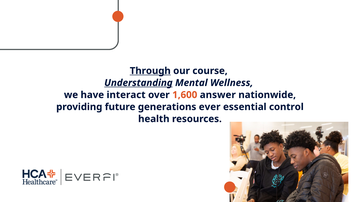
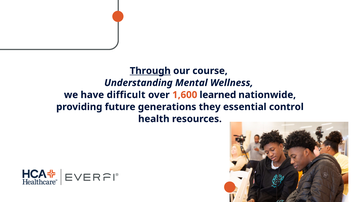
Understanding underline: present -> none (138, 83)
interact: interact -> difficult (126, 95)
answer: answer -> learned (218, 95)
ever: ever -> they (210, 107)
